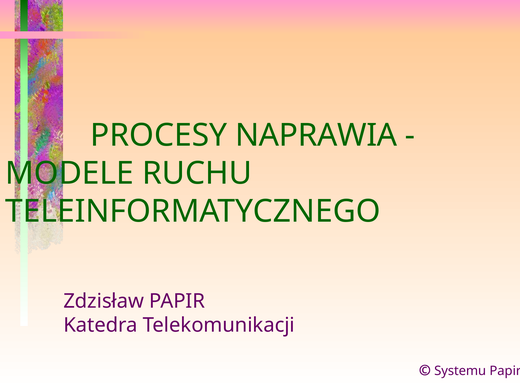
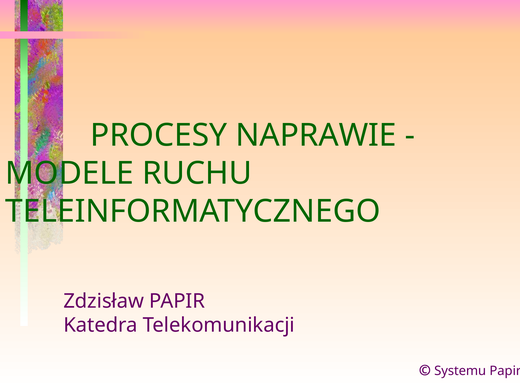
NAPRAWIA: NAPRAWIA -> NAPRAWIE (316, 135)
